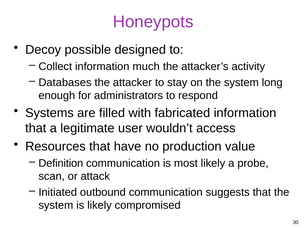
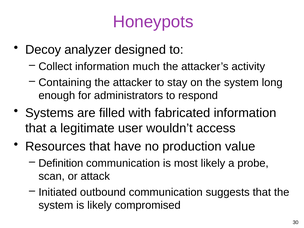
possible: possible -> analyzer (88, 50)
Databases: Databases -> Containing (65, 82)
